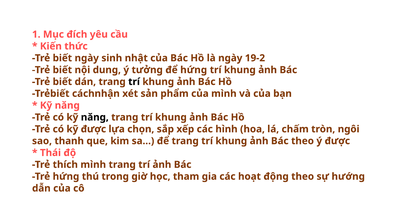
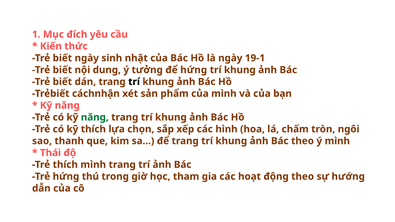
19-2: 19-2 -> 19-1 (255, 58)
năng colour: black -> green (95, 117)
kỹ được: được -> thích (93, 129)
ý được: được -> mình (337, 141)
